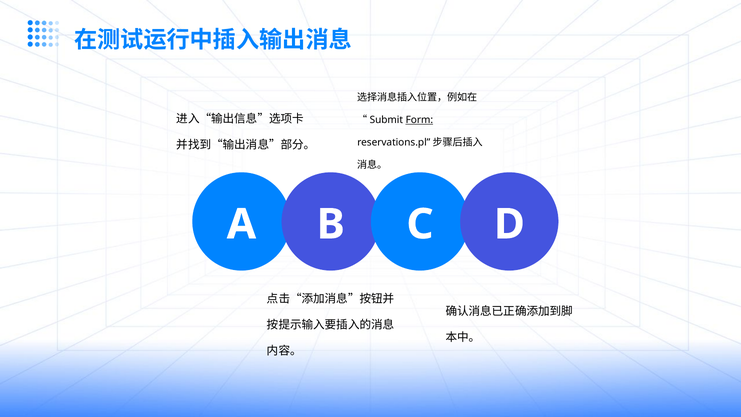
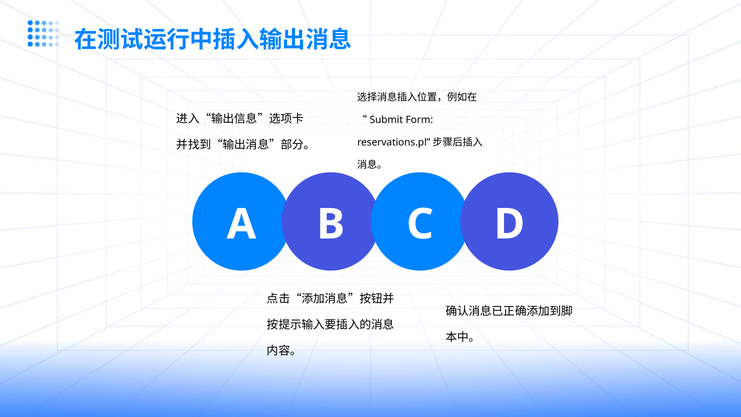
Form underline: present -> none (419, 120)
